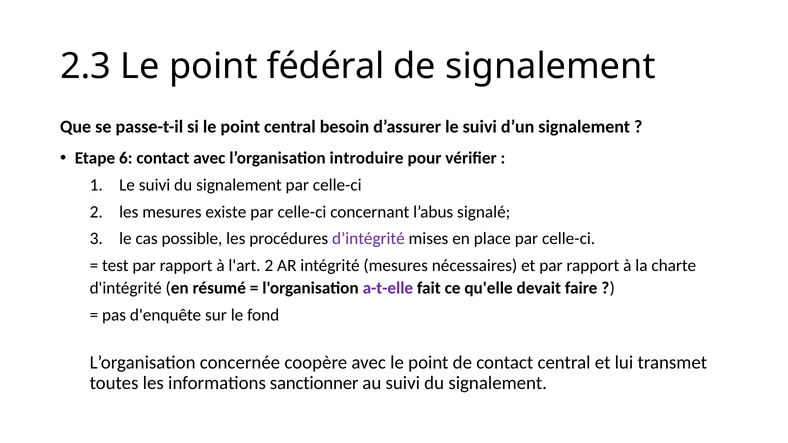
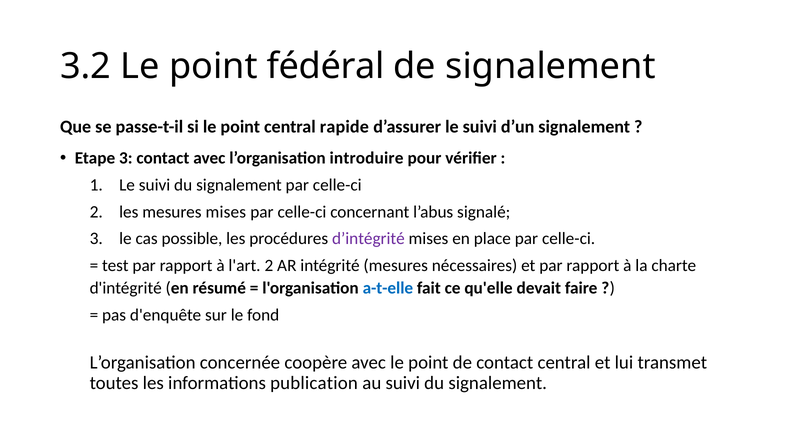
2.3: 2.3 -> 3.2 (86, 66)
besoin: besoin -> rapide (344, 127)
Etape 6: 6 -> 3 (126, 158)
mesures existe: existe -> mises (226, 212)
a-t-elle colour: purple -> blue (388, 288)
sanctionner: sanctionner -> publication (314, 383)
